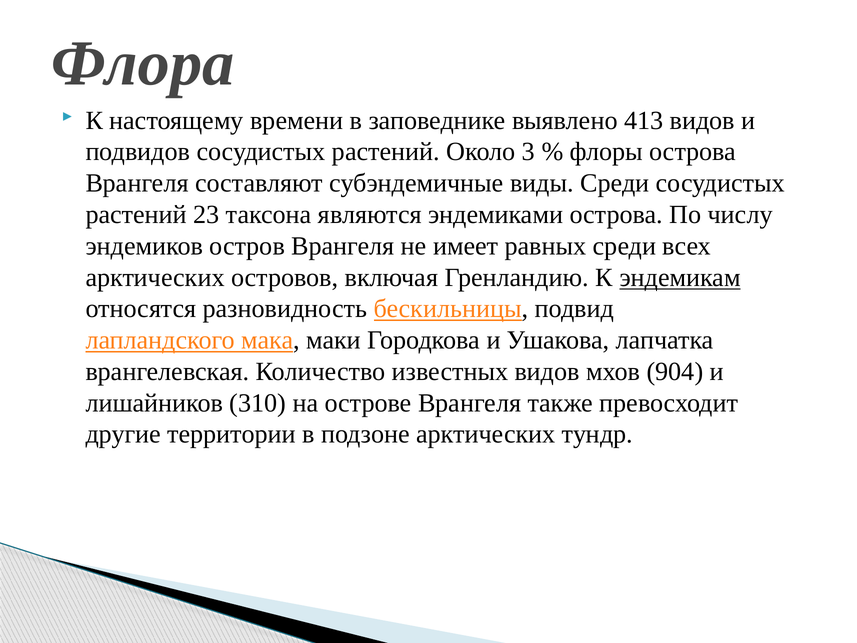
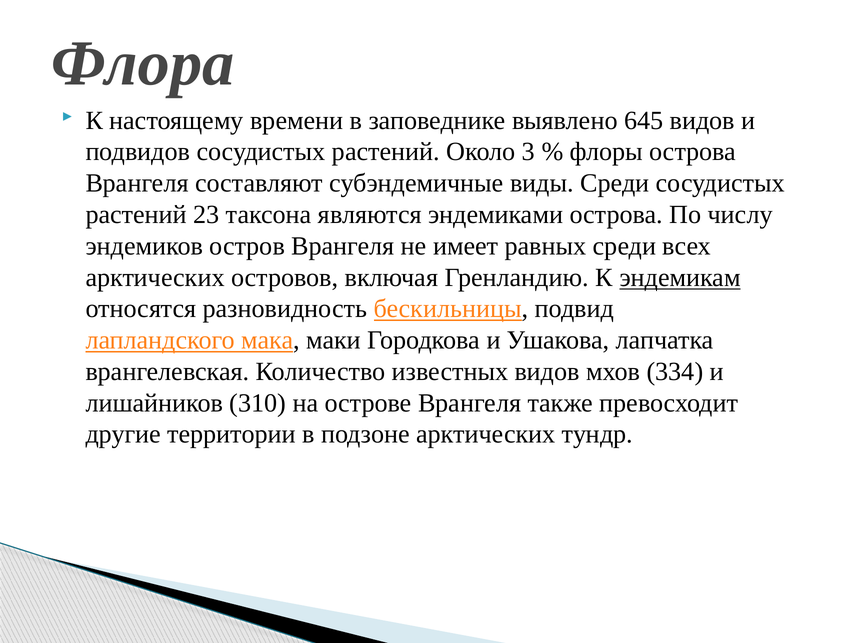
413: 413 -> 645 (644, 120)
904: 904 -> 334 (675, 371)
